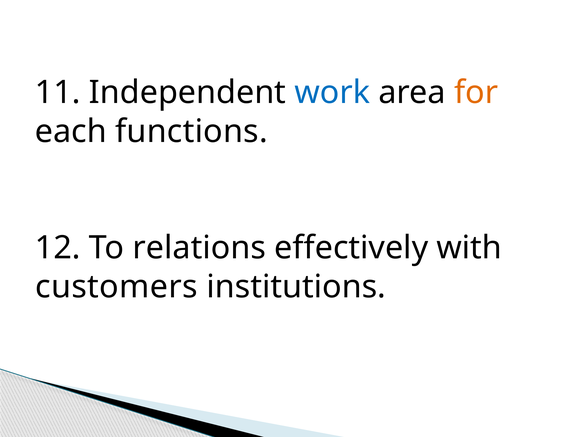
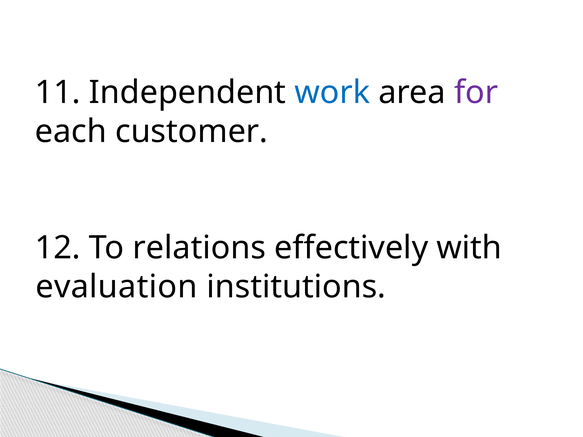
for colour: orange -> purple (476, 93)
functions: functions -> customer (192, 131)
customers: customers -> evaluation (116, 287)
